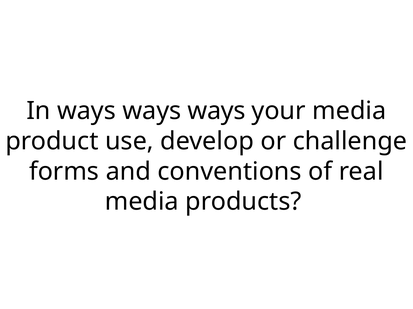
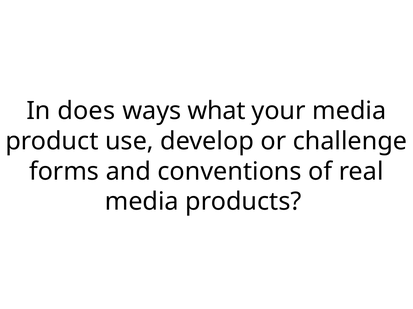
In ways: ways -> does (86, 111)
ways: ways -> what (217, 111)
